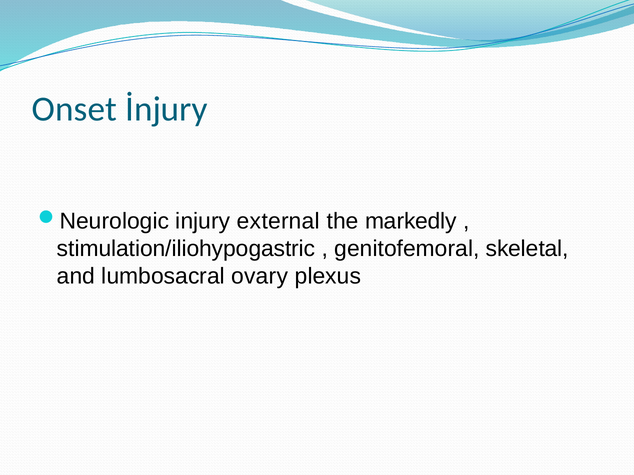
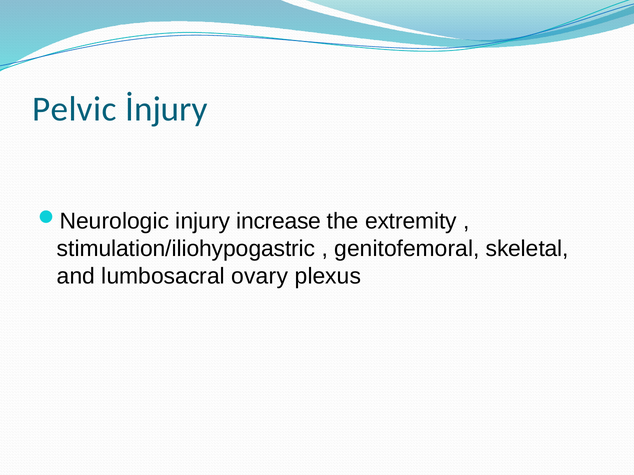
Onset: Onset -> Pelvic (74, 109)
external: external -> increase (279, 221)
markedly: markedly -> extremity (411, 221)
